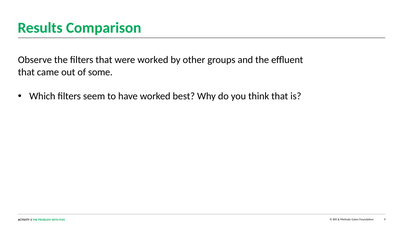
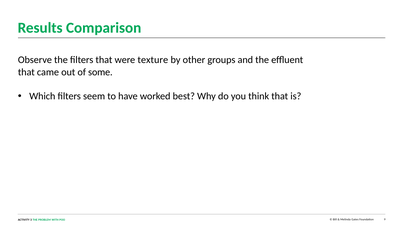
were worked: worked -> texture (153, 60)
